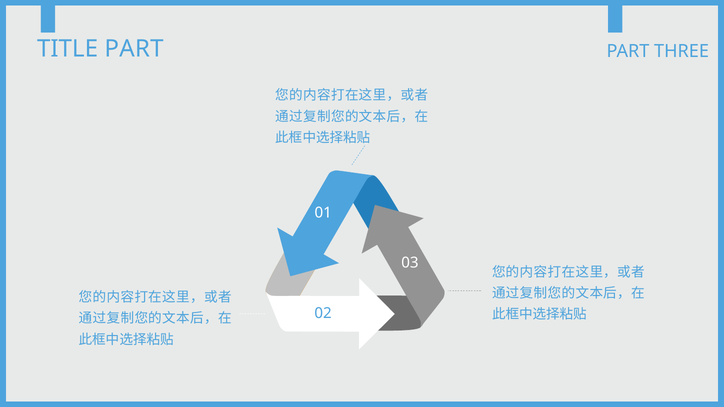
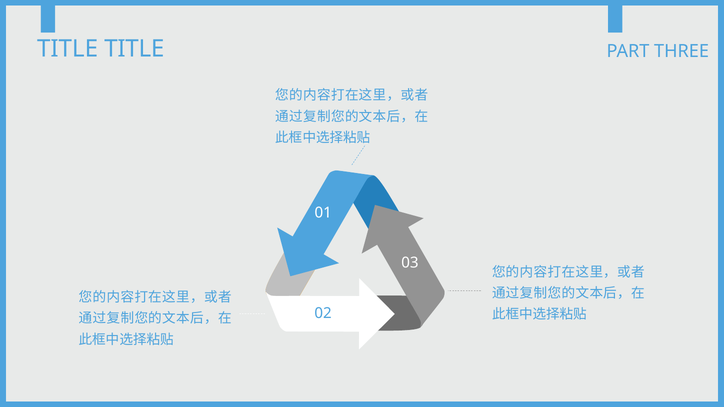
TITLE PART: PART -> TITLE (134, 49)
